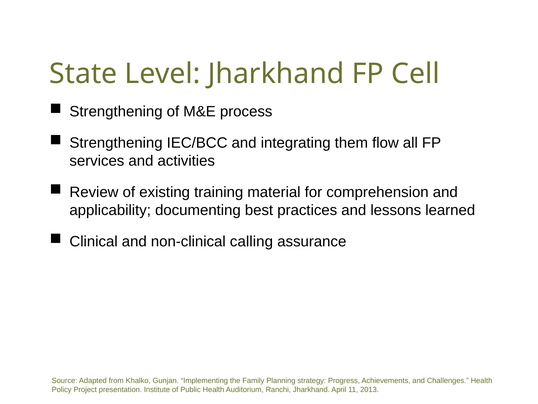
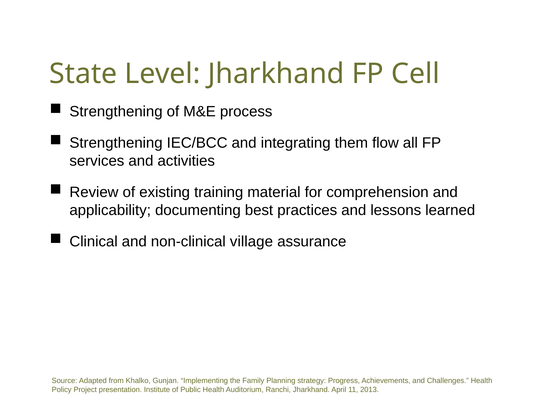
calling: calling -> village (251, 241)
